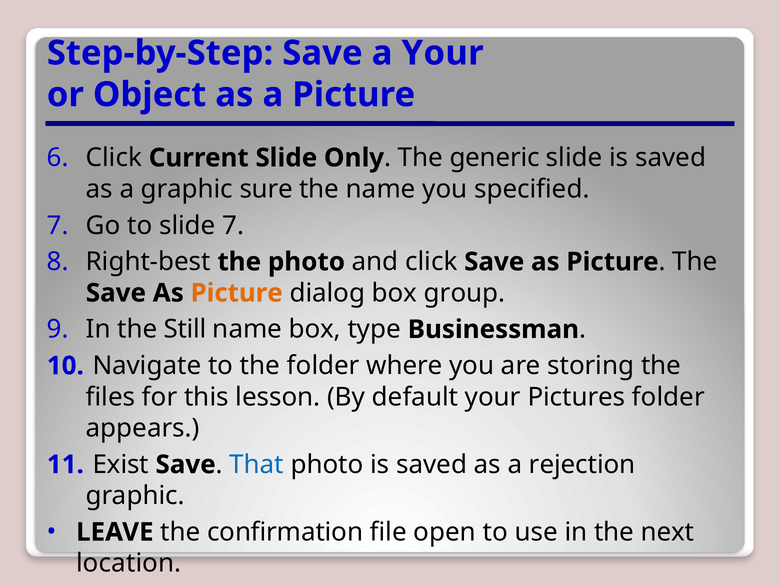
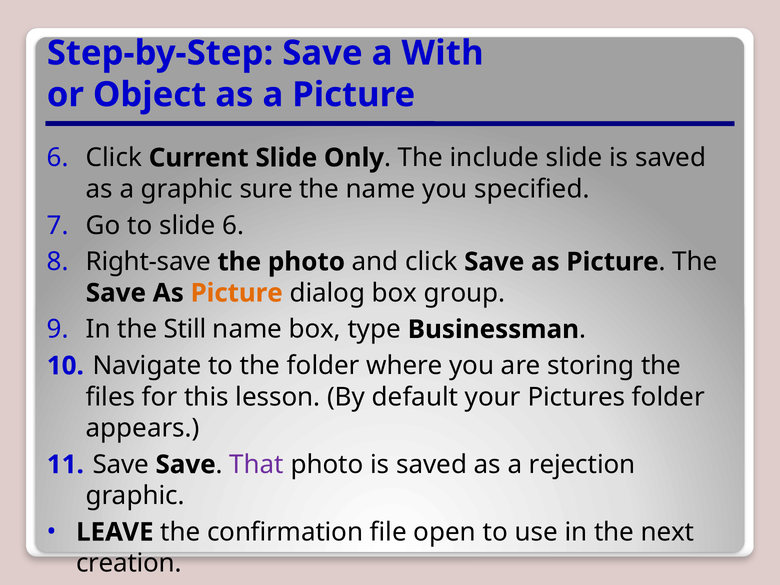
a Your: Your -> With (443, 53)
generic: generic -> include (494, 158)
slide 7: 7 -> 6 (233, 225)
Right-best: Right-best -> Right-save (148, 262)
Exist: Exist -> Save (121, 465)
That colour: blue -> purple (257, 465)
location: location -> creation (129, 563)
